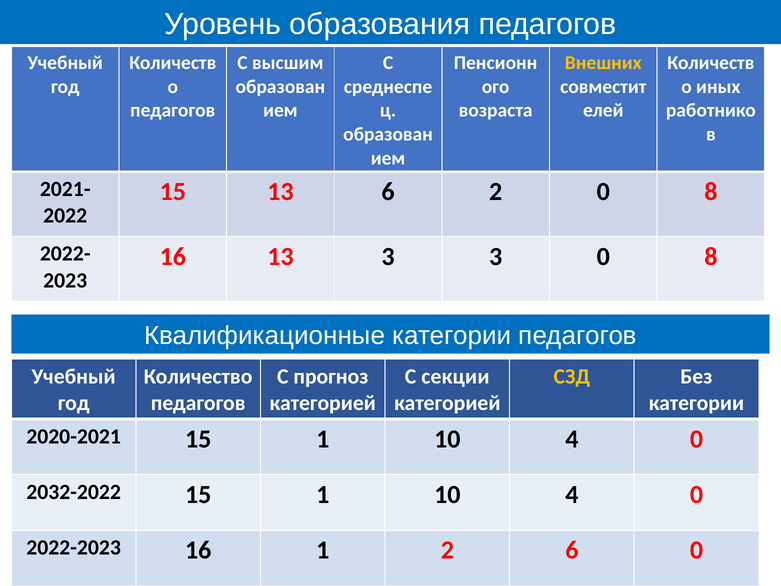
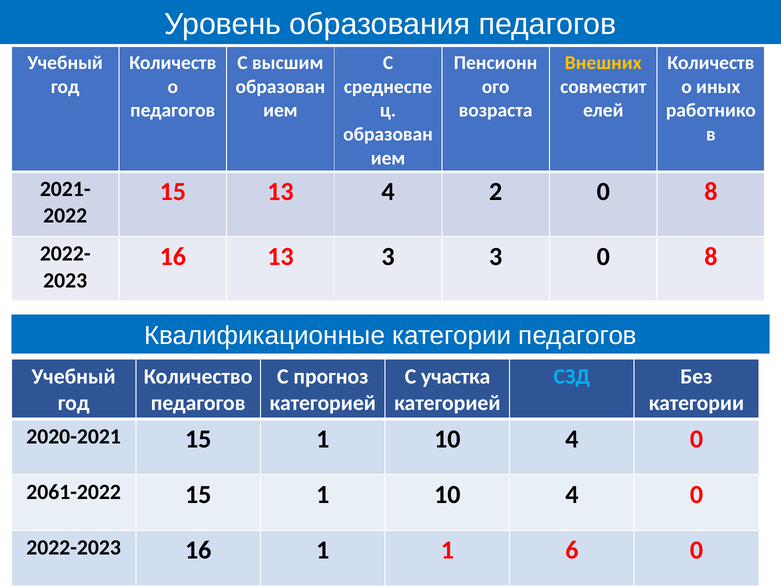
13 6: 6 -> 4 (388, 192)
секции: секции -> участка (456, 376)
СЗД colour: yellow -> light blue (572, 376)
2032-2022: 2032-2022 -> 2061-2022 (74, 492)
1 2: 2 -> 1 (447, 550)
